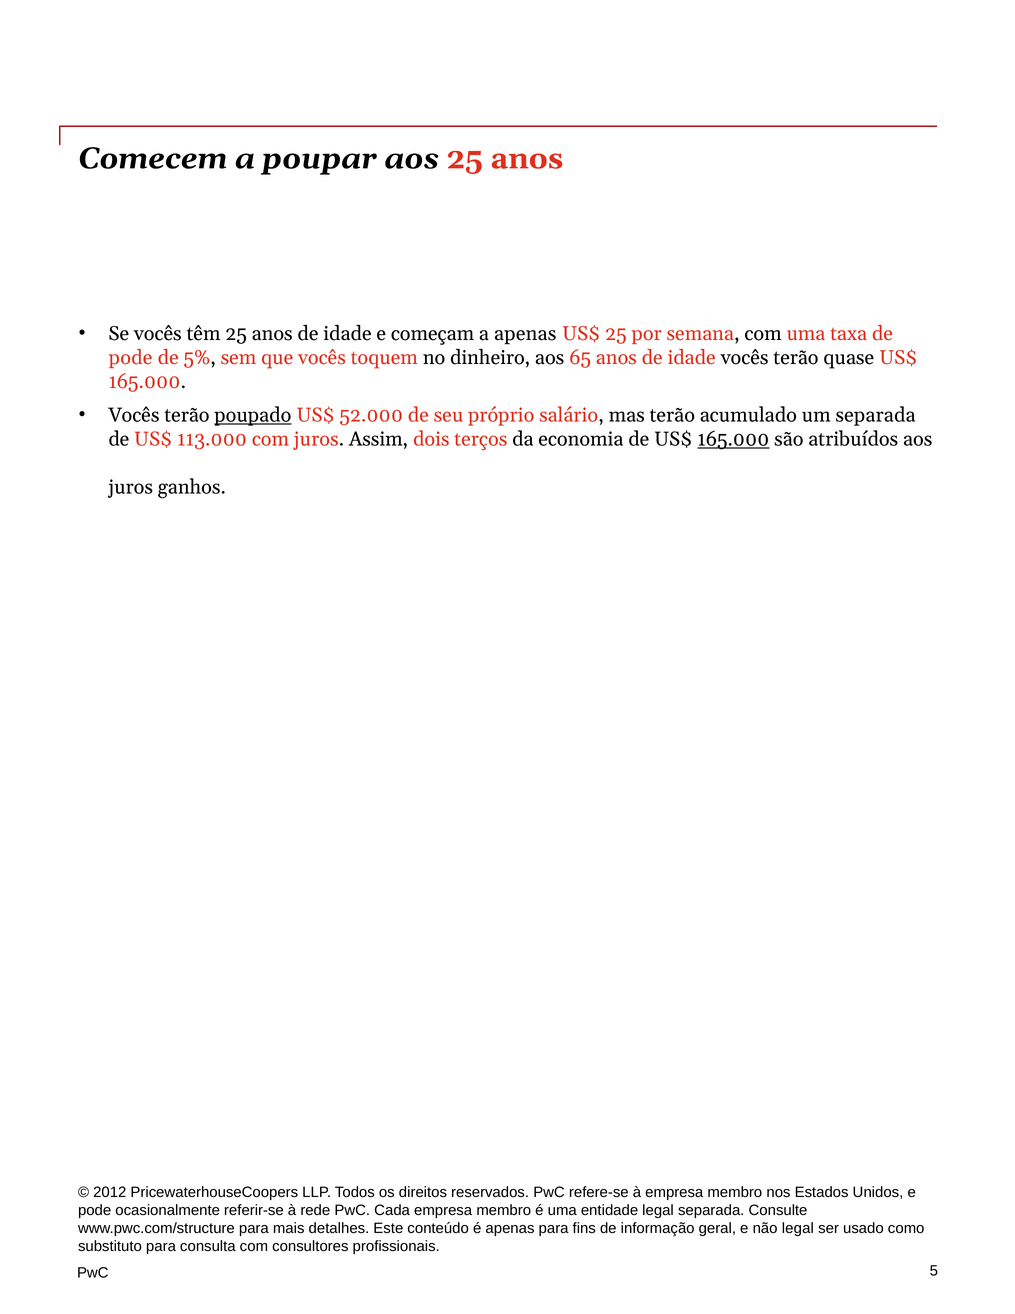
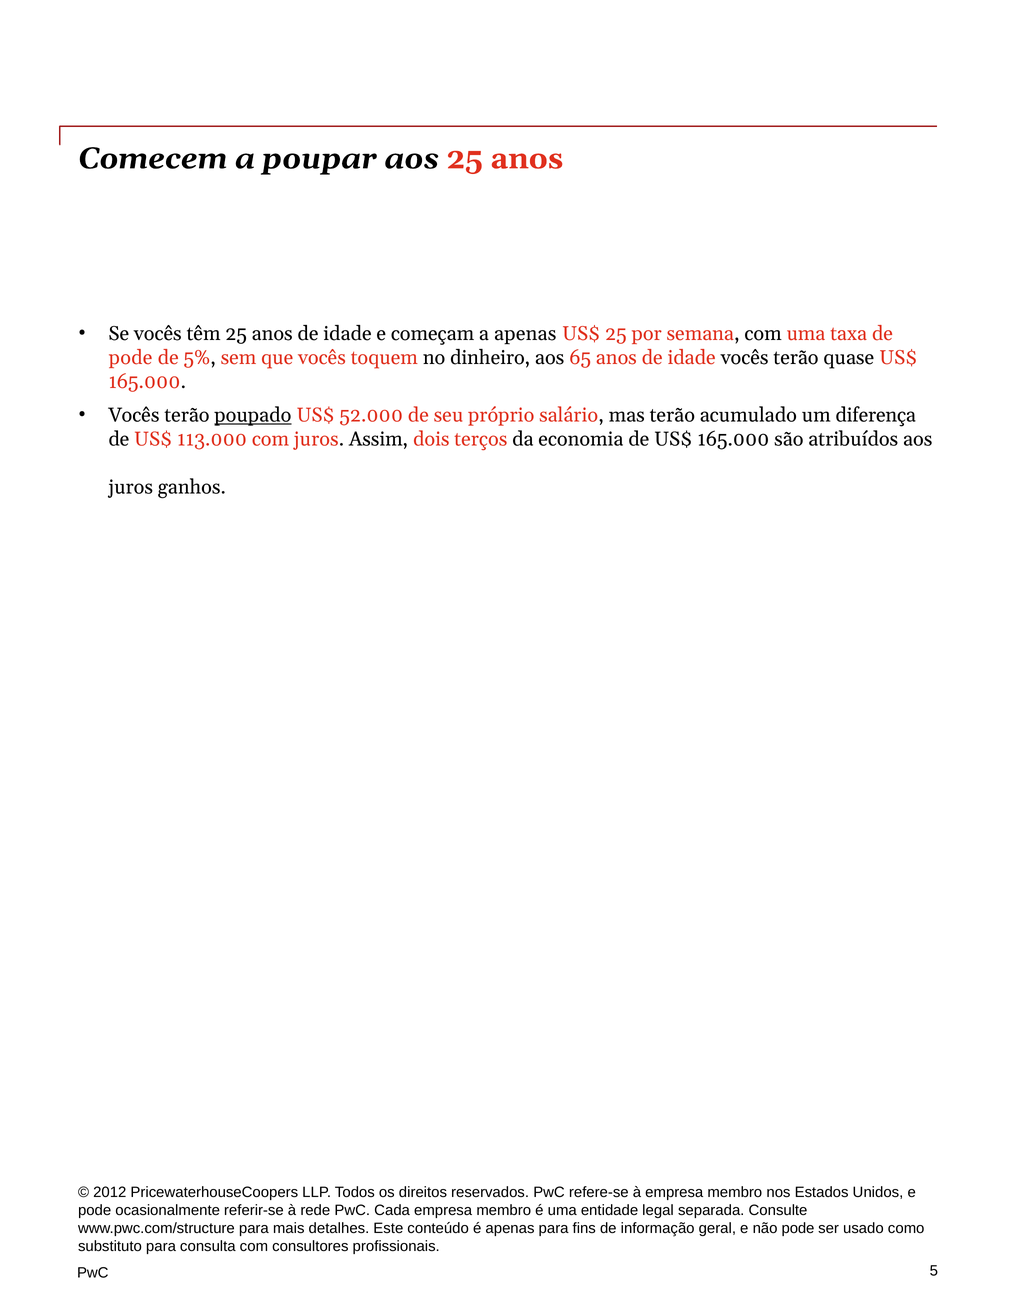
um separada: separada -> diferença (876, 415)
165.000 underline: present -> none (733, 439)
não legal: legal -> pode (798, 1228)
